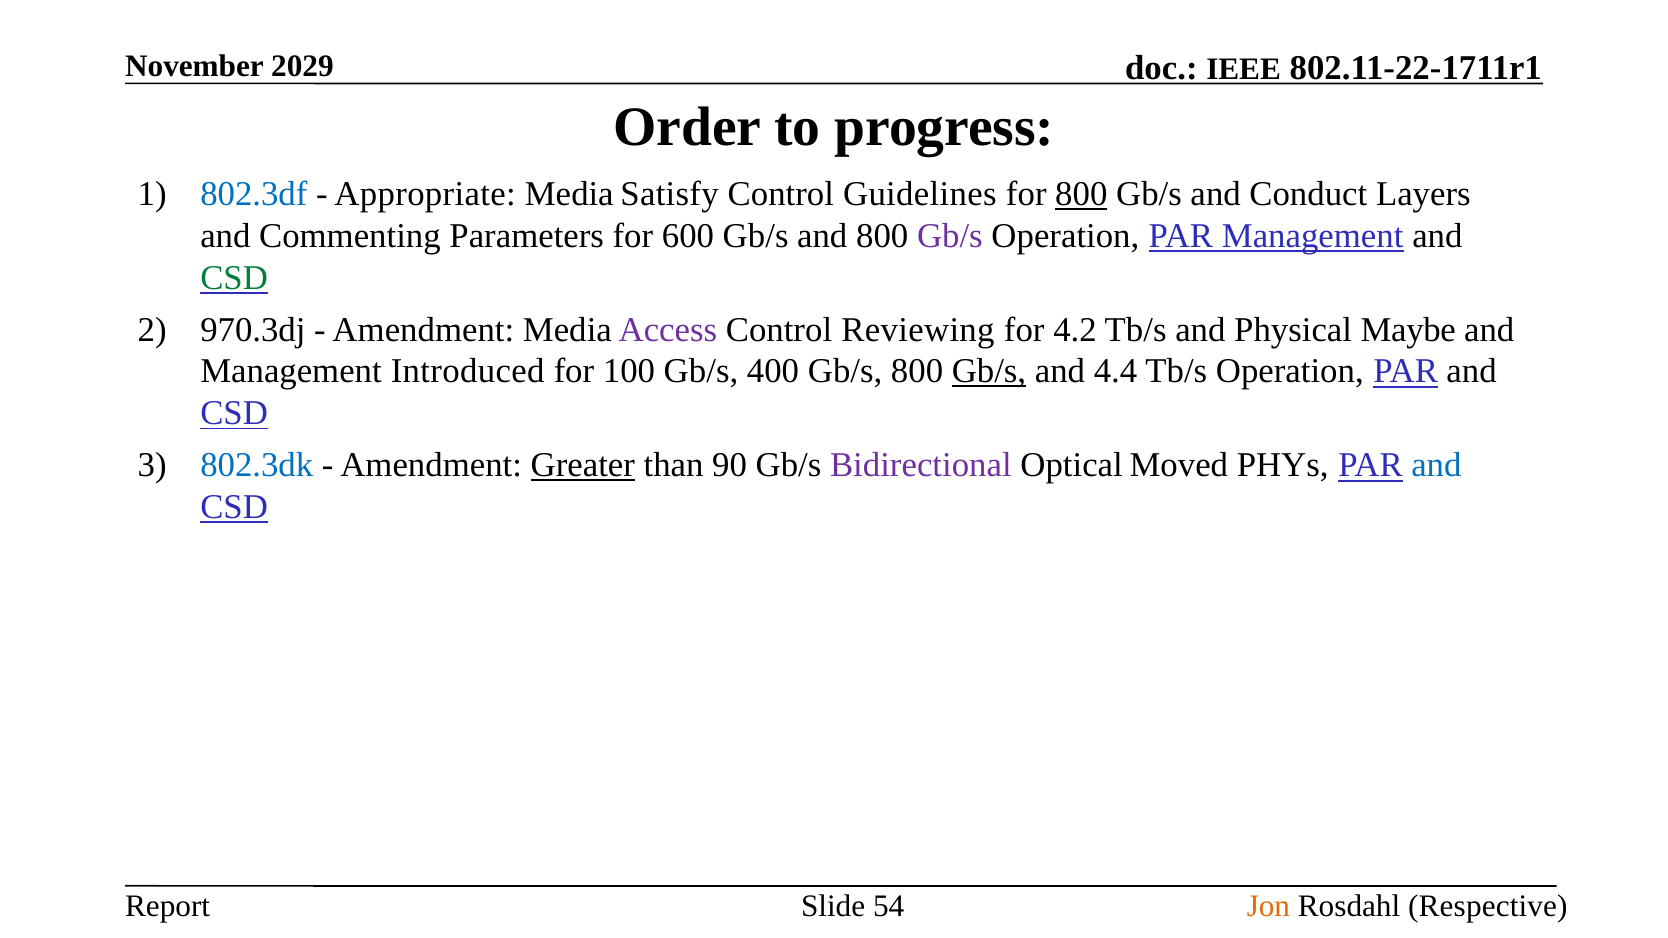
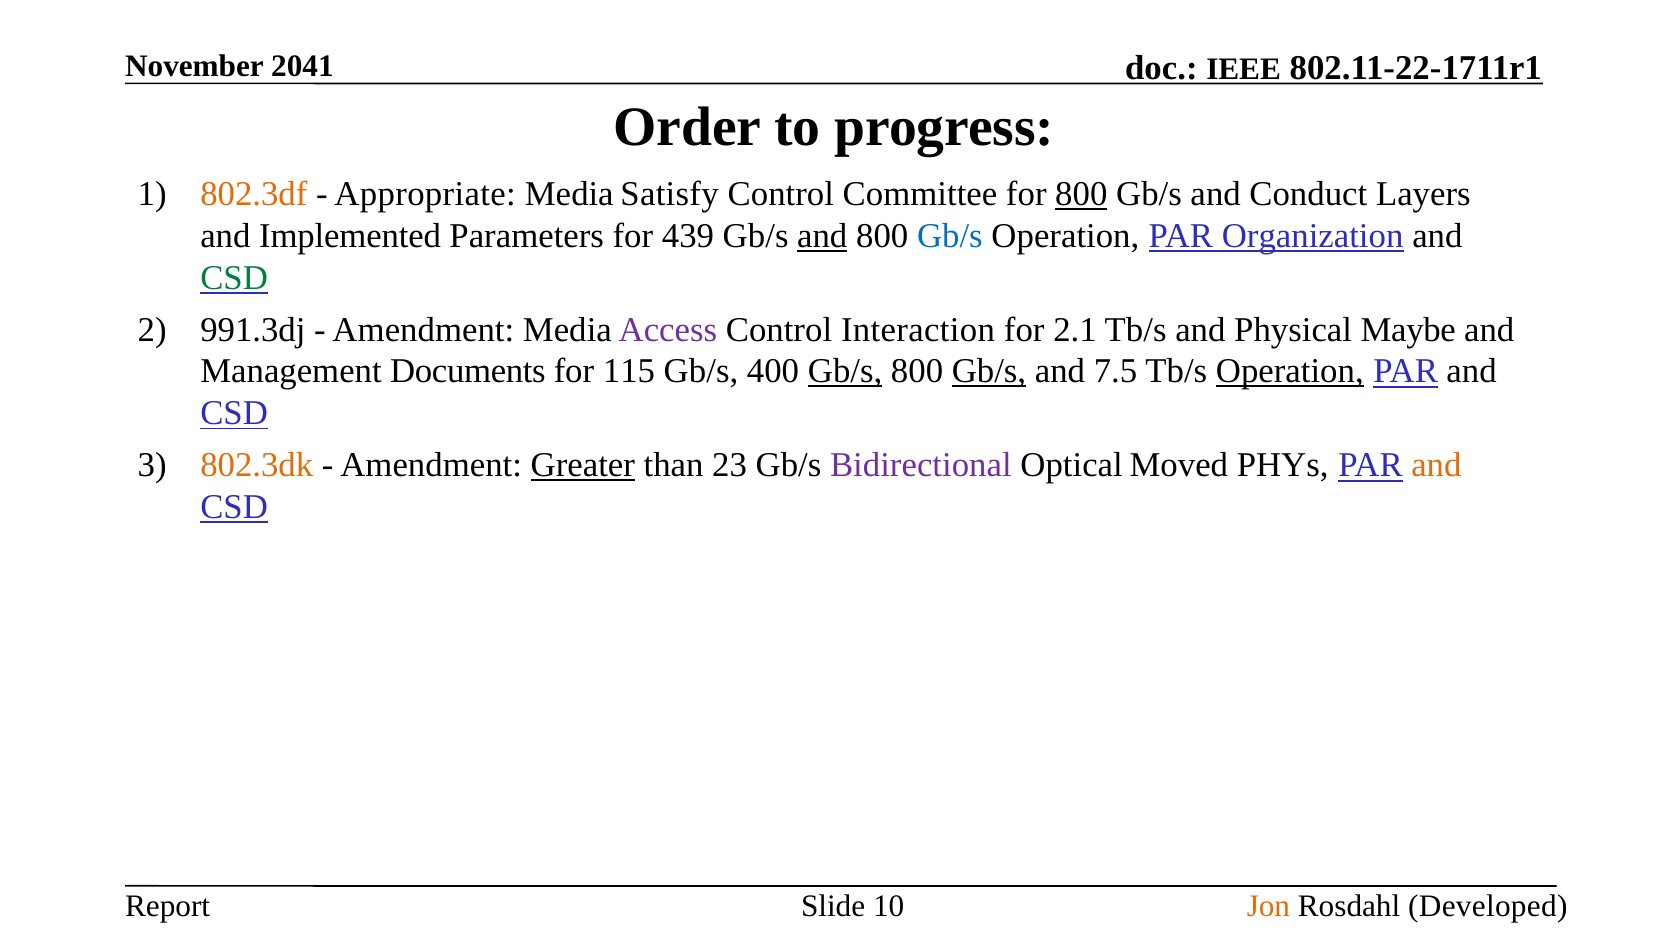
2029: 2029 -> 2041 (302, 66)
802.3df colour: blue -> orange (254, 194)
Guidelines: Guidelines -> Committee (920, 194)
Commenting: Commenting -> Implemented (350, 236)
600: 600 -> 439 (688, 236)
and underline: none -> present (822, 236)
Gb/s colour: purple -> blue (950, 236)
PAR Management: Management -> Organization (1313, 236)
970.3dj: 970.3dj -> 991.3dj (253, 330)
Reviewing: Reviewing -> Interaction (918, 330)
4.2: 4.2 -> 2.1 (1075, 330)
Introduced: Introduced -> Documents (468, 372)
100: 100 -> 115 (629, 372)
Gb/s underline: none -> present (845, 372)
4.4: 4.4 -> 7.5 (1116, 372)
Operation underline: none -> present (1290, 372)
802.3dk colour: blue -> orange (257, 465)
90: 90 -> 23 (730, 465)
and colour: blue -> orange (1436, 465)
54: 54 -> 10 (889, 907)
Respective: Respective -> Developed (1488, 907)
